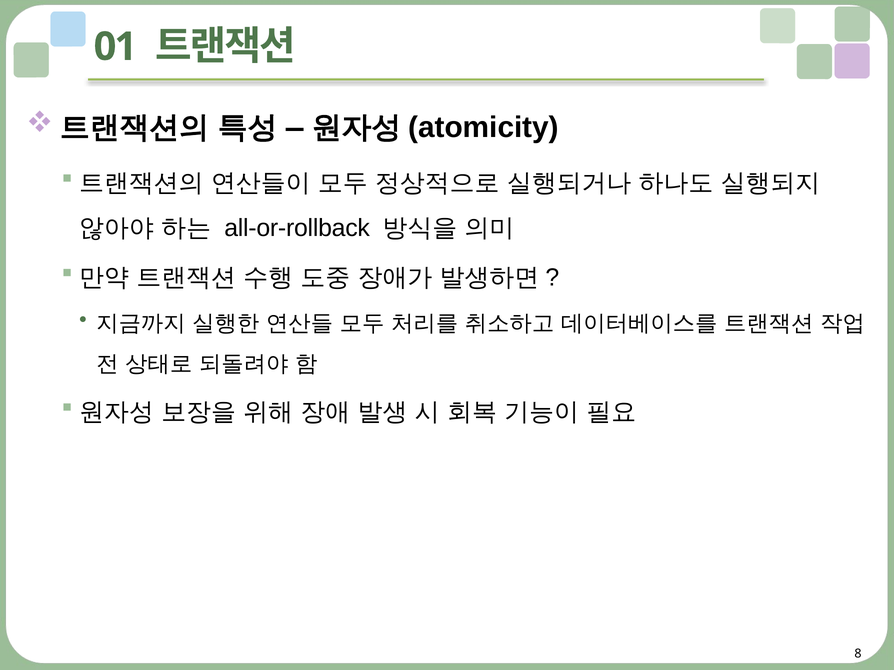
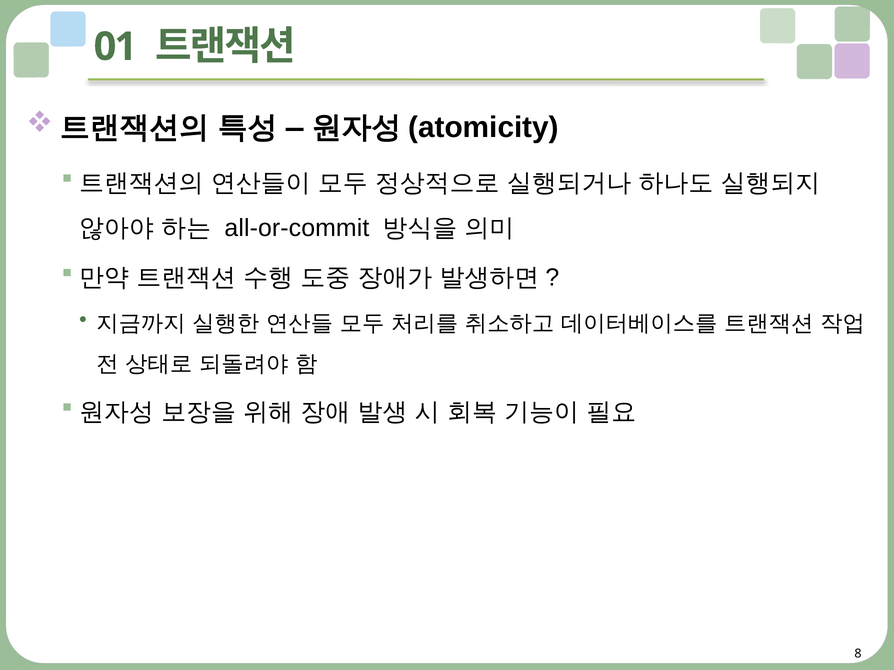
all-or-rollback: all-or-rollback -> all-or-commit (297, 228)
